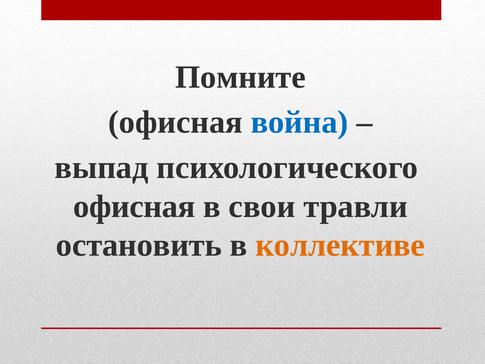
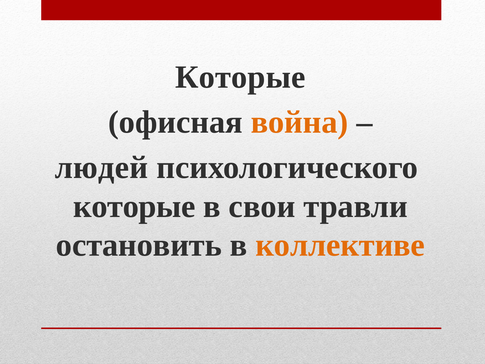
Помните: Помните -> Которые (240, 77)
война colour: blue -> orange (300, 122)
выпад: выпад -> людей (101, 168)
офисная: офисная -> которые (134, 206)
